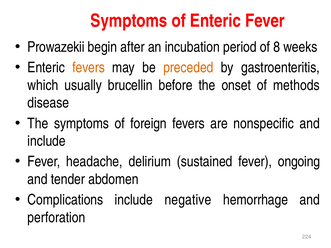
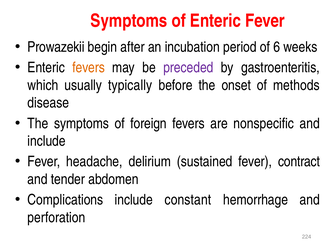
8: 8 -> 6 (277, 47)
preceded colour: orange -> purple (188, 68)
brucellin: brucellin -> typically (130, 85)
ongoing: ongoing -> contract (299, 162)
negative: negative -> constant (188, 200)
